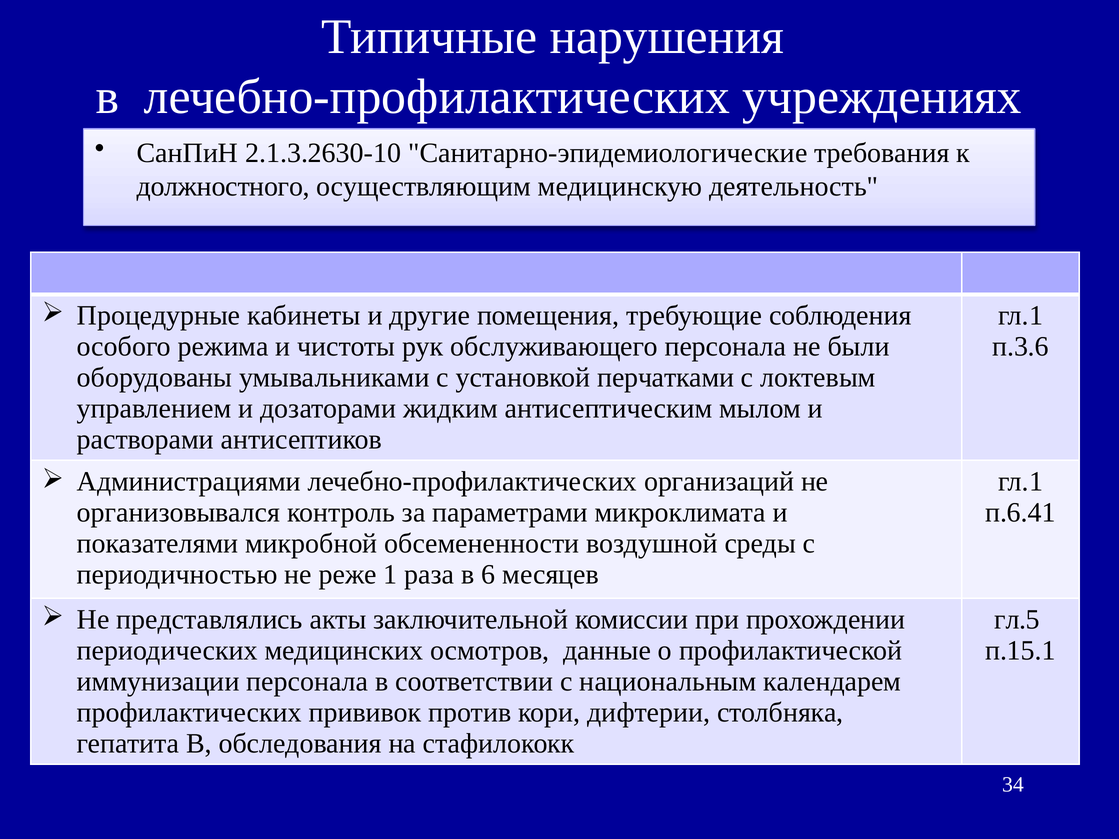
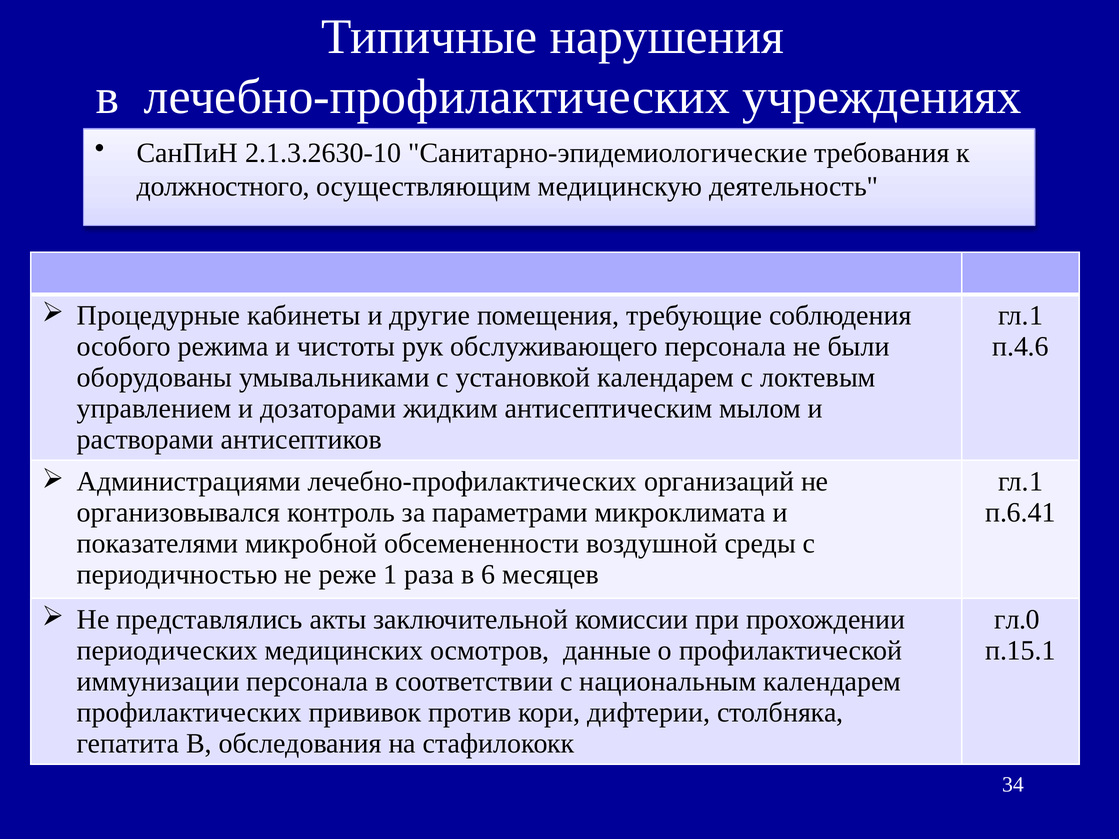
п.3.6: п.3.6 -> п.4.6 (1021, 347)
установкой перчатками: перчатками -> календарем (666, 378)
гл.5: гл.5 -> гл.0 (1017, 620)
